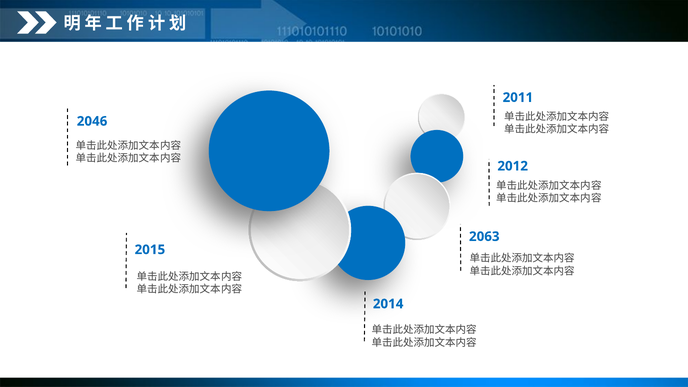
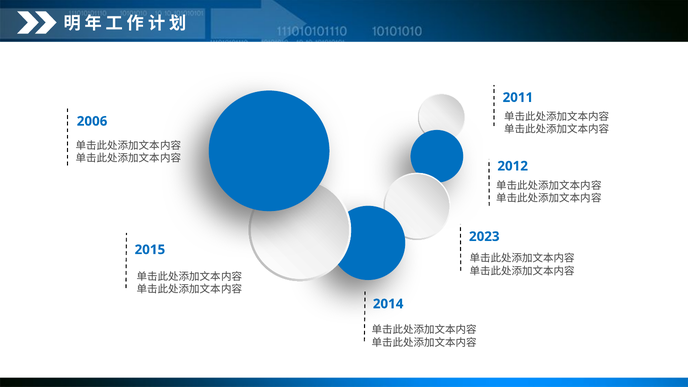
2046: 2046 -> 2006 (92, 121)
2063: 2063 -> 2023 (484, 237)
